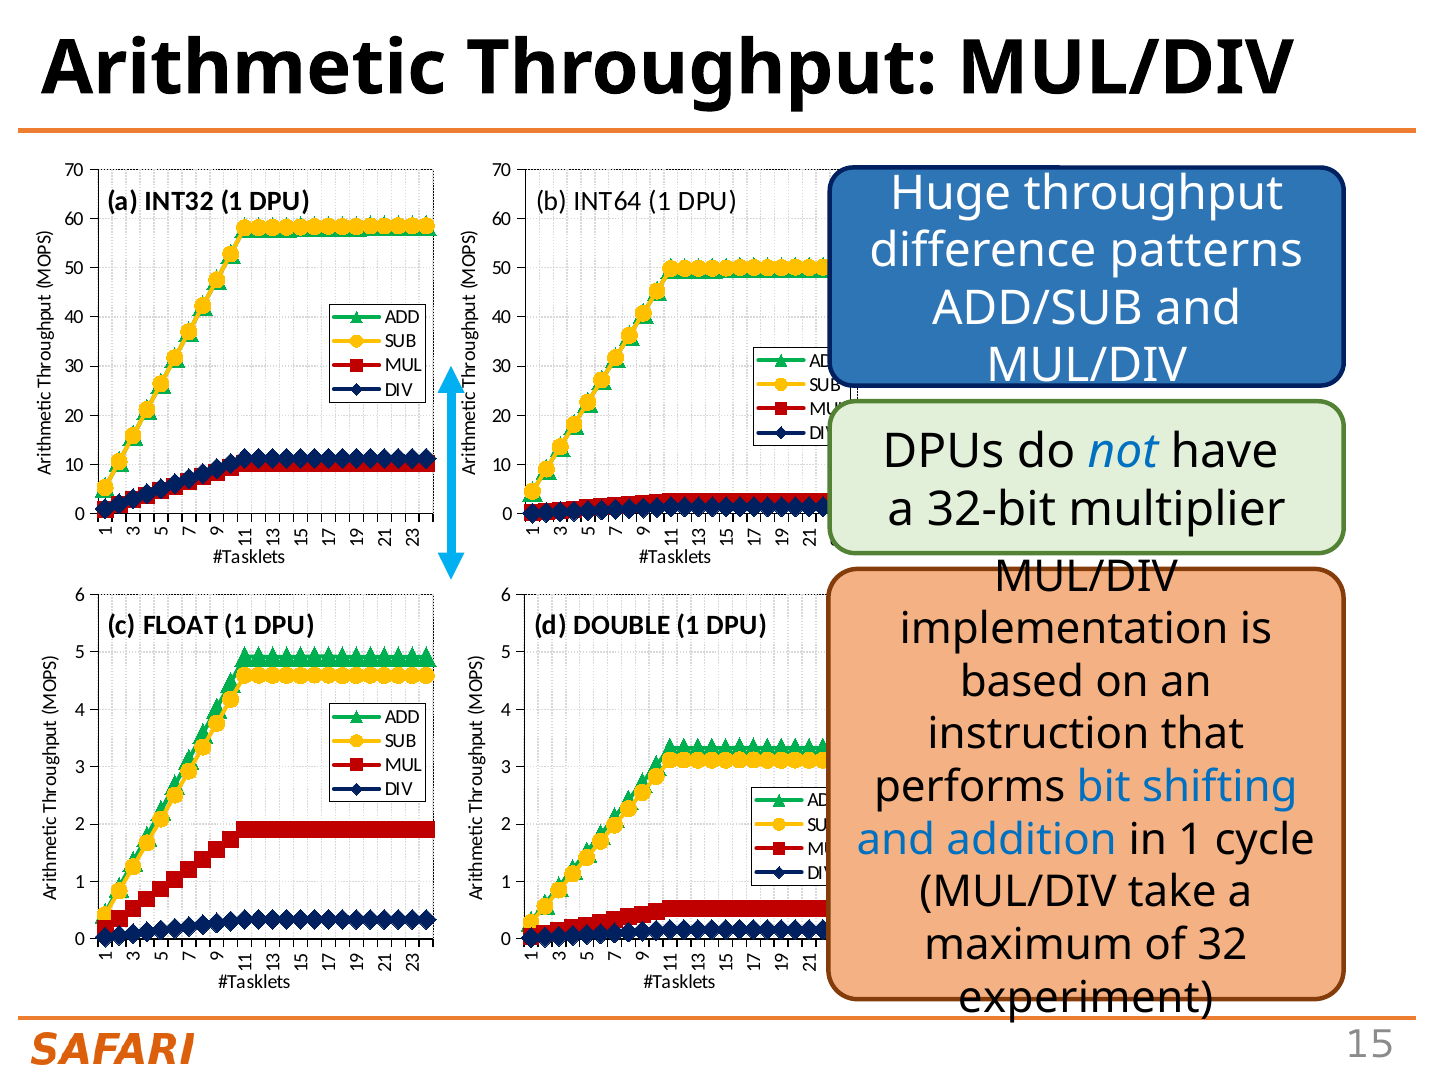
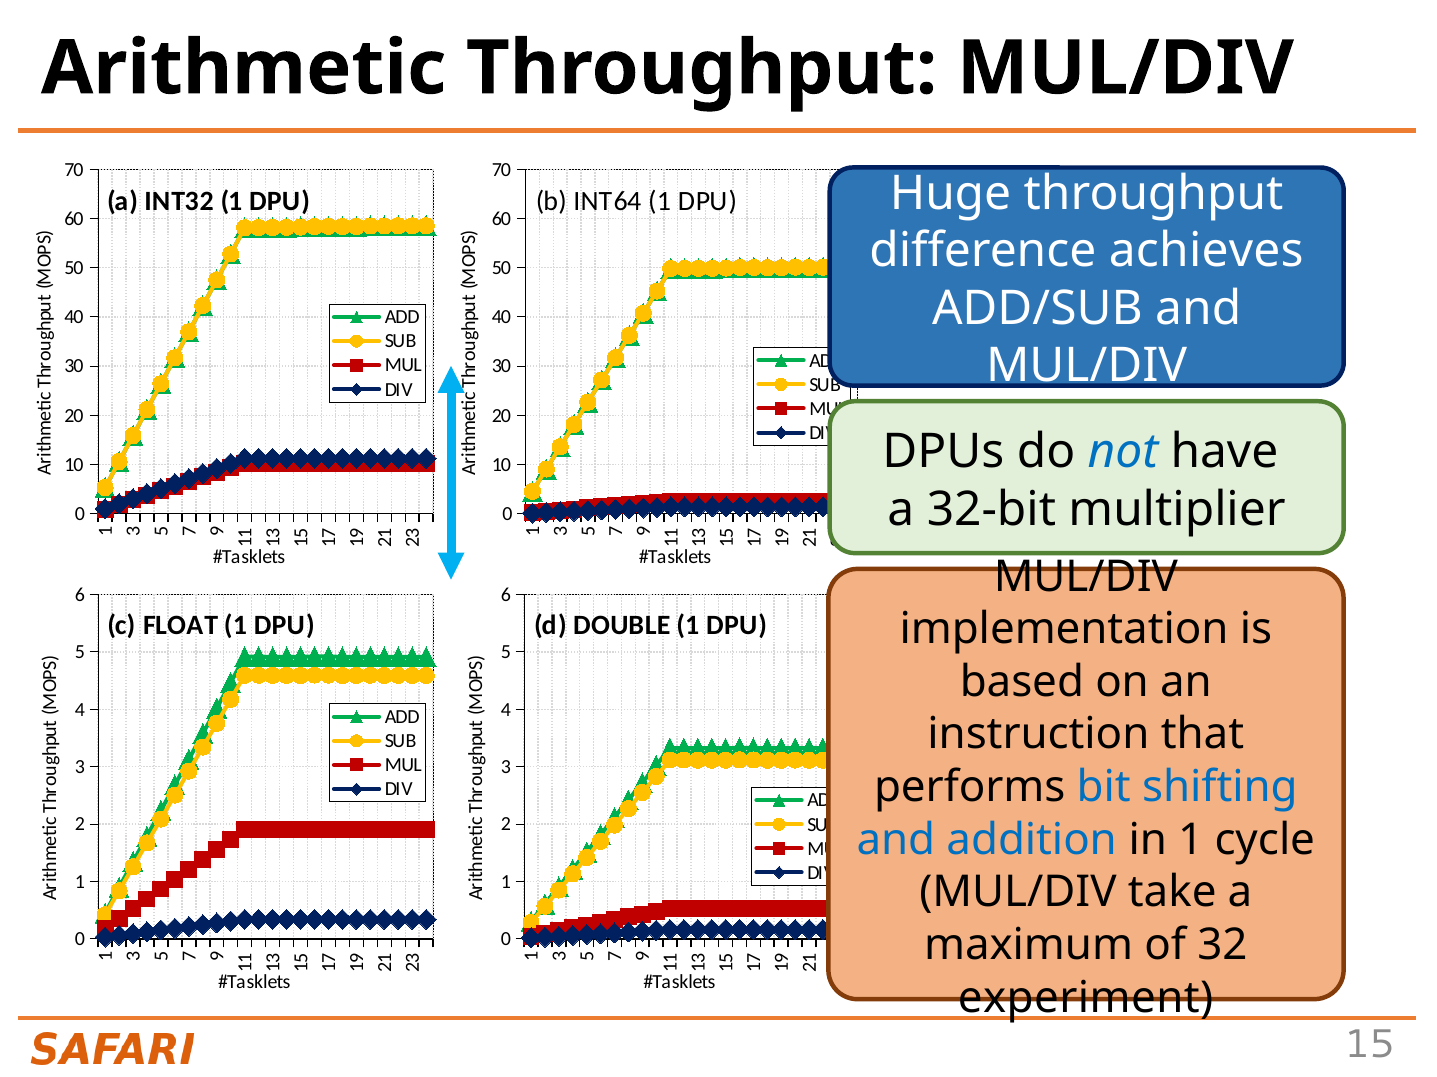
patterns: patterns -> achieves (1206, 251)
